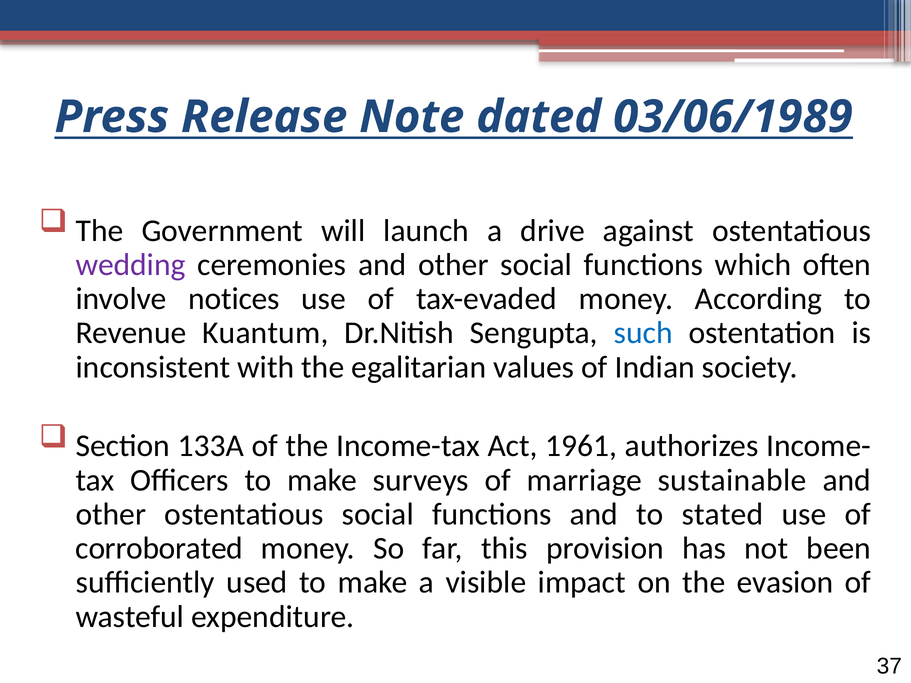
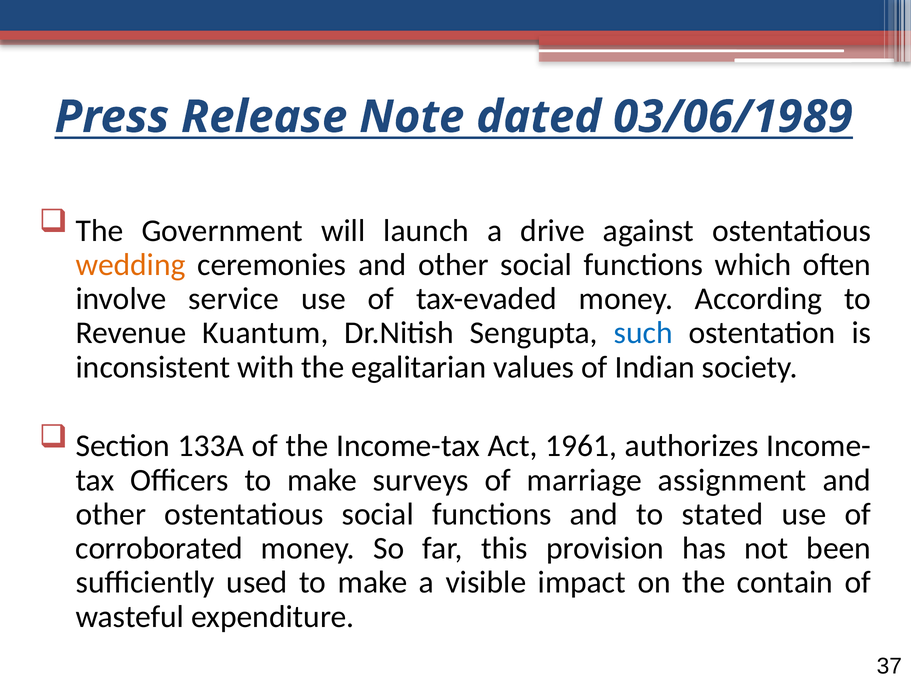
wedding colour: purple -> orange (131, 265)
notices: notices -> service (234, 299)
sustainable: sustainable -> assignment (732, 480)
evasion: evasion -> contain (785, 583)
